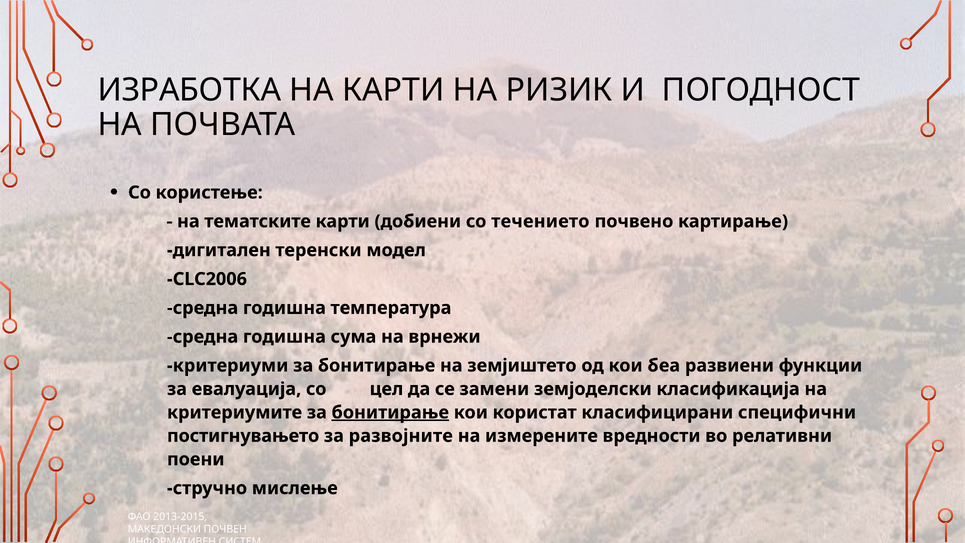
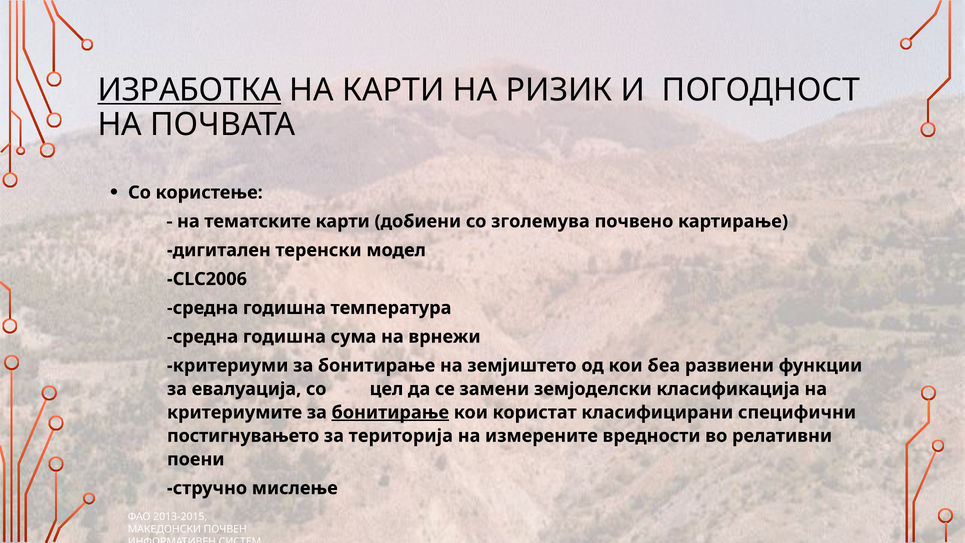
ИЗРАБОТКА underline: none -> present (189, 90)
течението: течението -> зголемува (540, 221)
развојните: развојните -> територија (401, 436)
